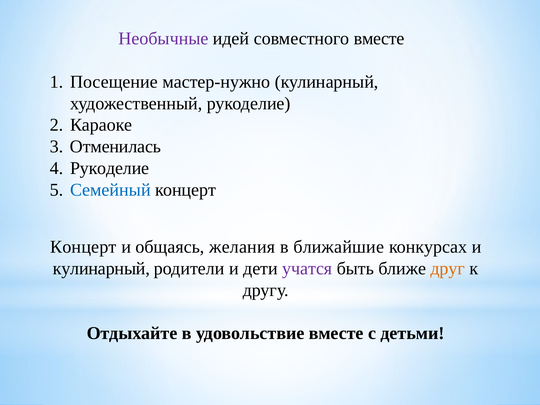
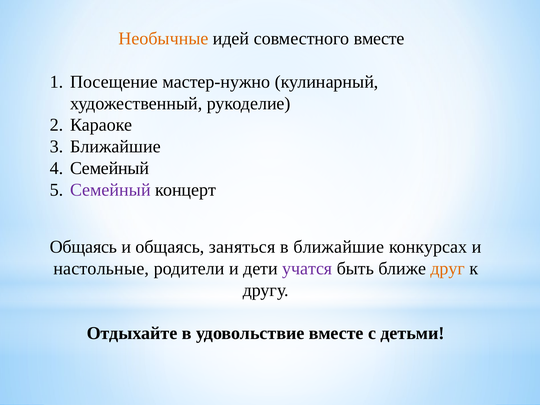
Необычные colour: purple -> orange (163, 39)
Отменилась: Отменилась -> Ближайшие (115, 147)
Рукоделие: Рукоделие -> Семейный (110, 168)
Семейный colour: blue -> purple (110, 190)
Концерт: Концерт -> Общаясь (84, 247)
желания: желания -> заняться (242, 247)
кулинарный: кулинарный -> настольные (101, 269)
